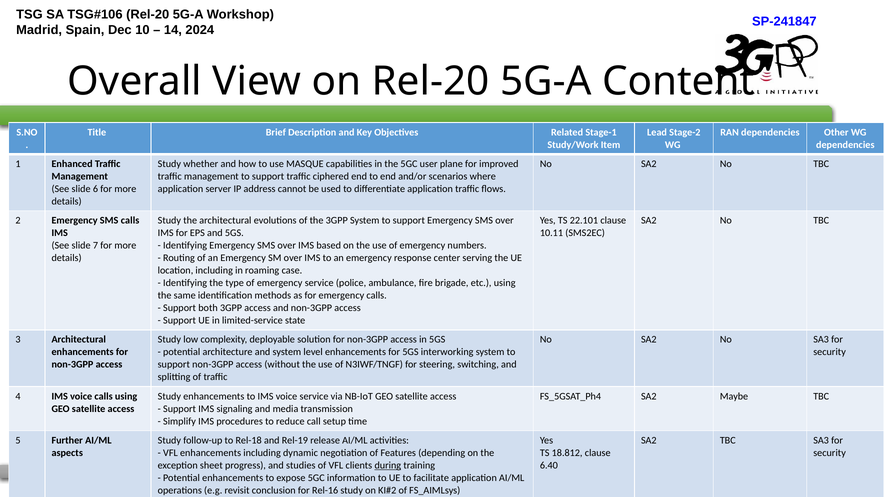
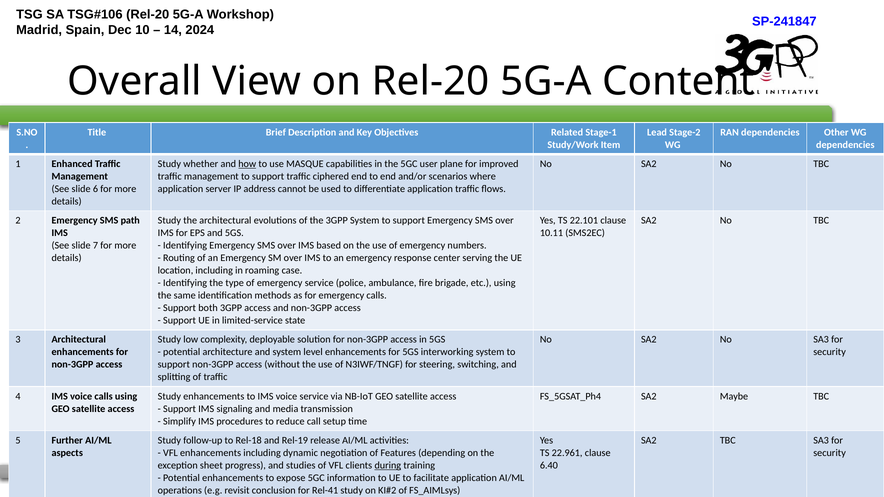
how underline: none -> present (247, 164)
SMS calls: calls -> path (130, 221)
18.812: 18.812 -> 22.961 (567, 453)
Rel-16: Rel-16 -> Rel-41 (325, 491)
